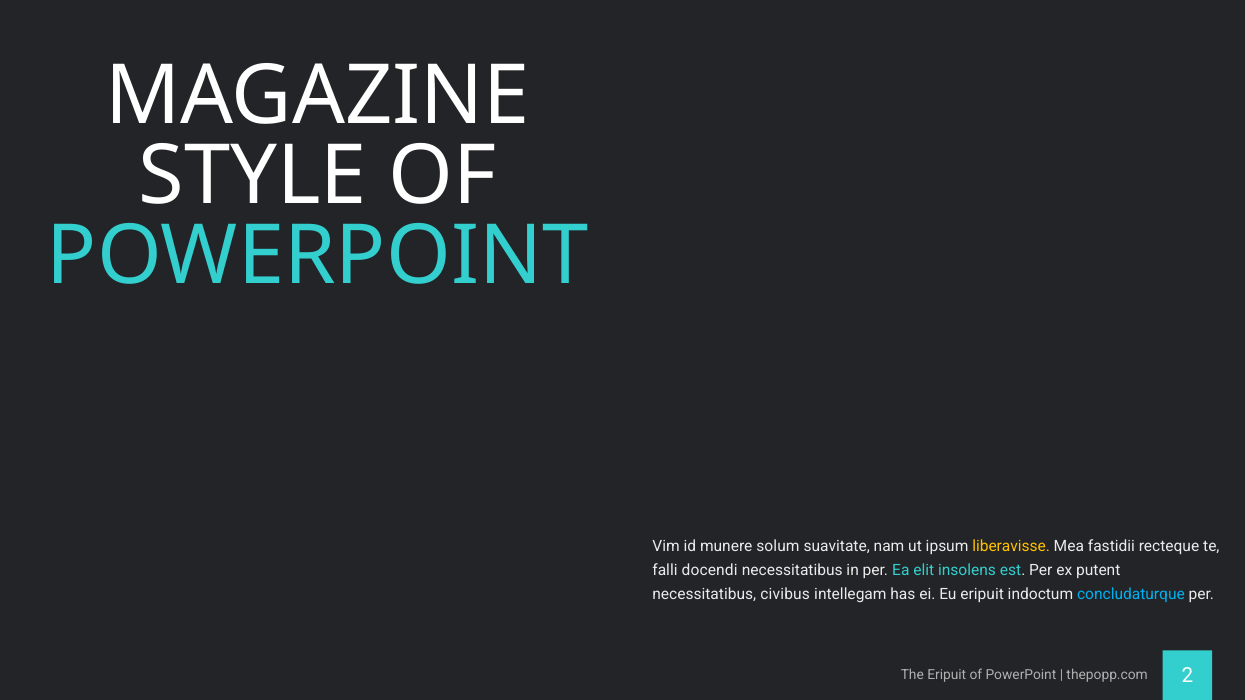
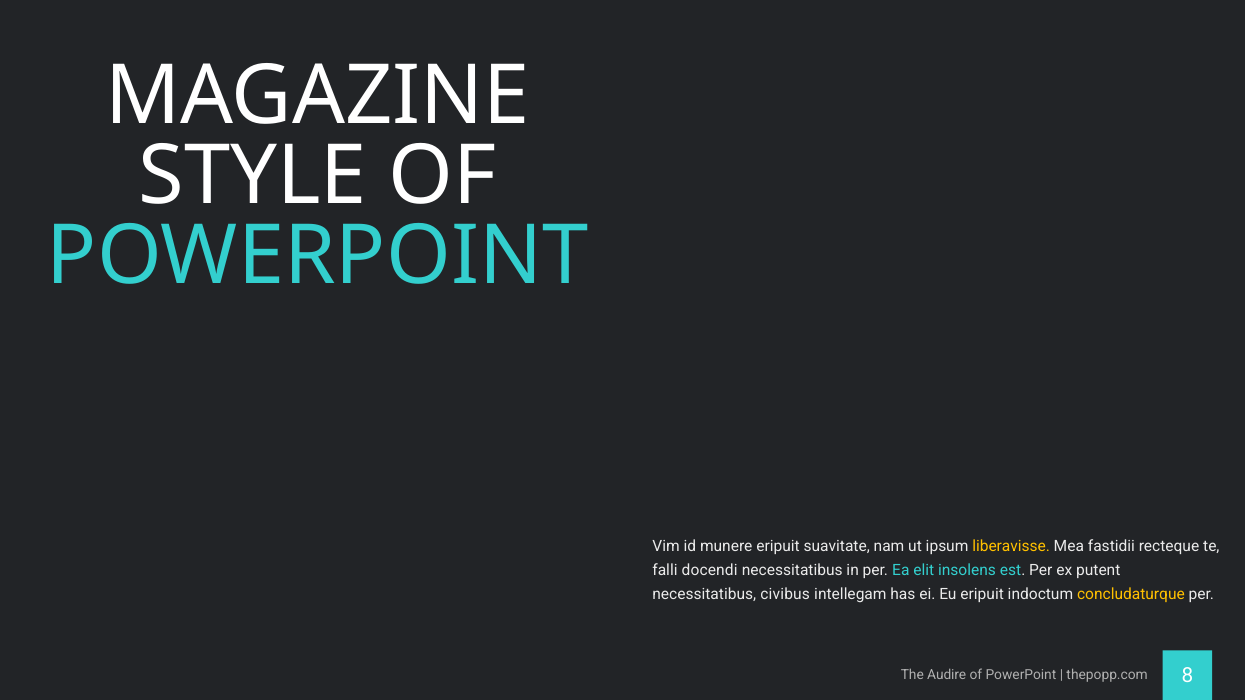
munere solum: solum -> eripuit (778, 546)
concludaturque colour: light blue -> yellow (1131, 595)
The Eripuit: Eripuit -> Audire (947, 675)
2: 2 -> 8 (1187, 676)
